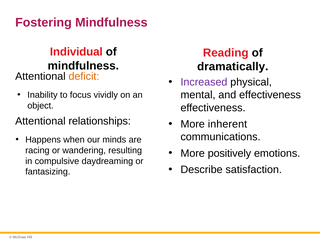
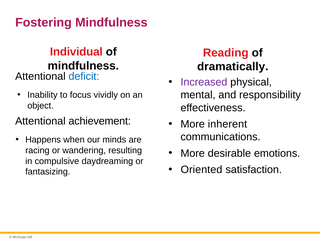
deficit colour: orange -> blue (84, 76)
and effectiveness: effectiveness -> responsibility (270, 95)
relationships: relationships -> achievement (100, 121)
positively: positively -> desirable (229, 153)
Describe: Describe -> Oriented (202, 170)
